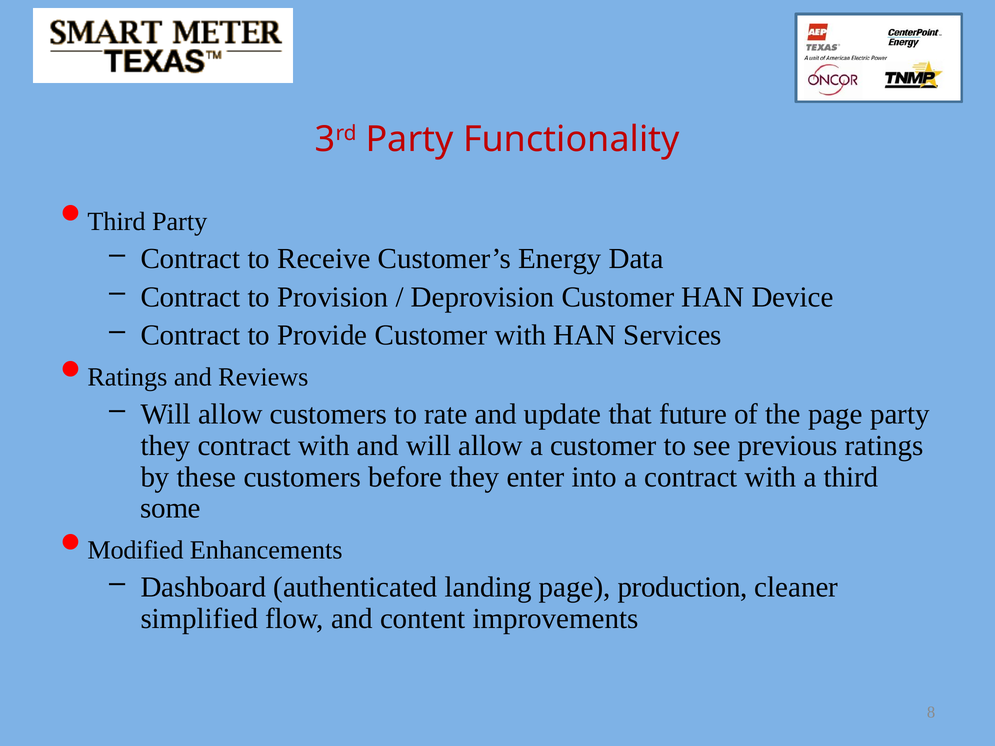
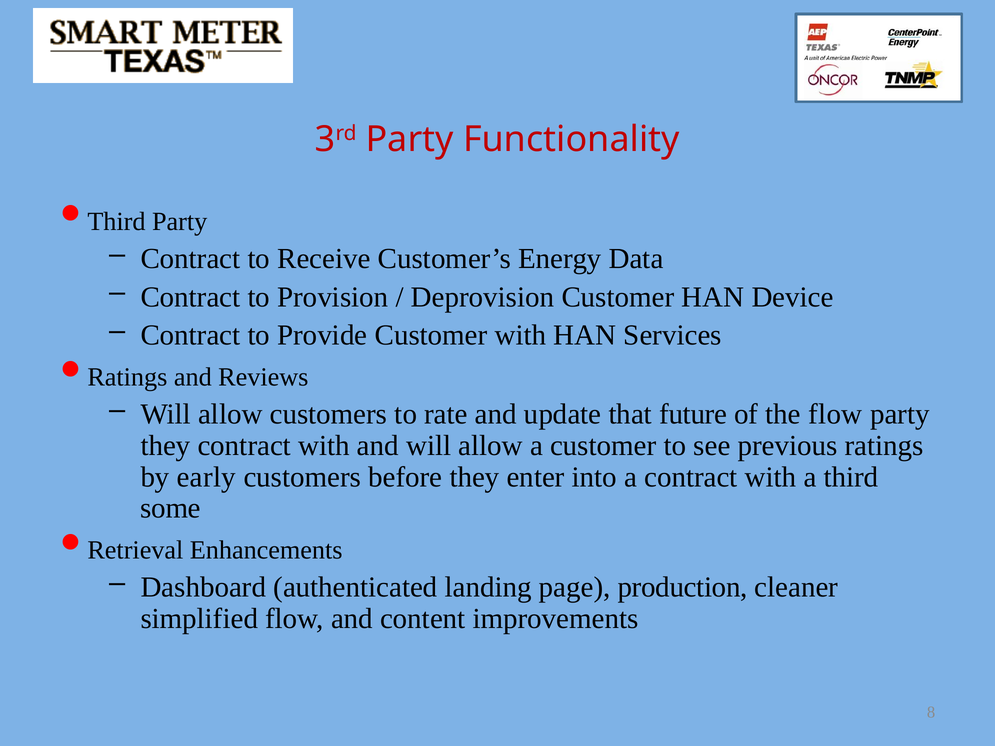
the page: page -> flow (835, 414)
these: these -> early (206, 477)
Modified: Modified -> Retrieval (135, 550)
